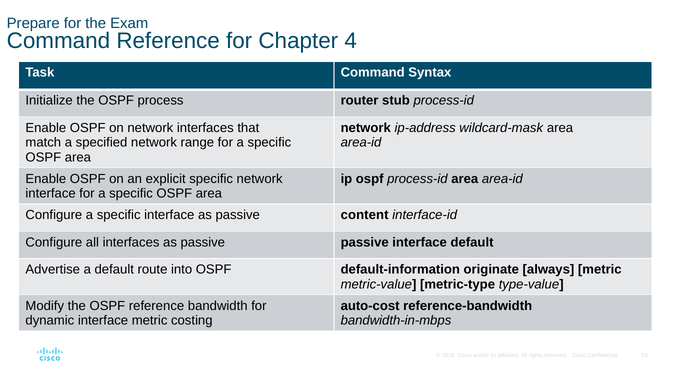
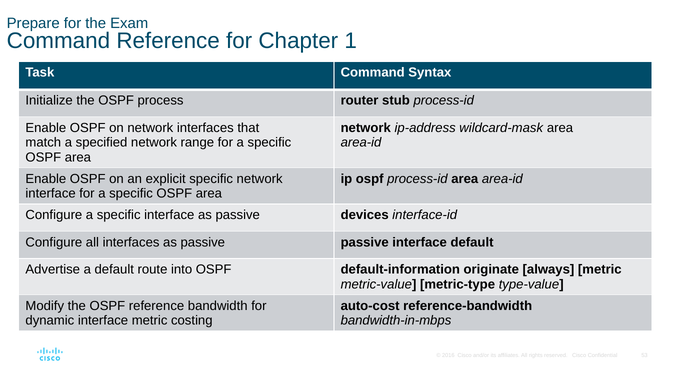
4: 4 -> 1 (351, 41)
content: content -> devices (365, 215)
